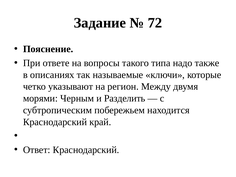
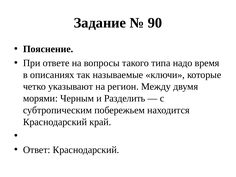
72: 72 -> 90 (155, 23)
также: также -> время (207, 63)
